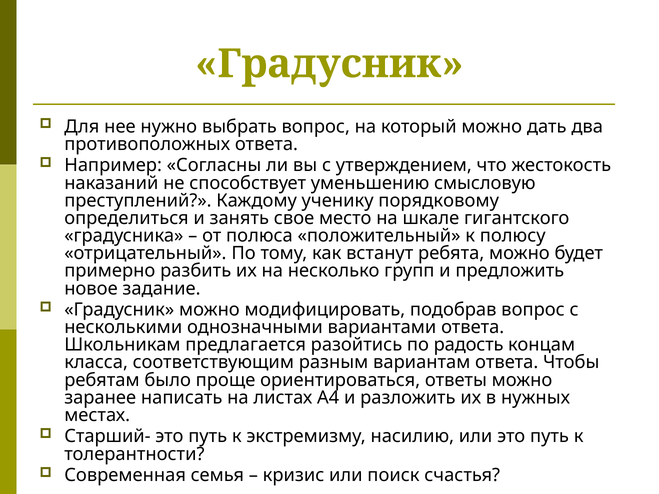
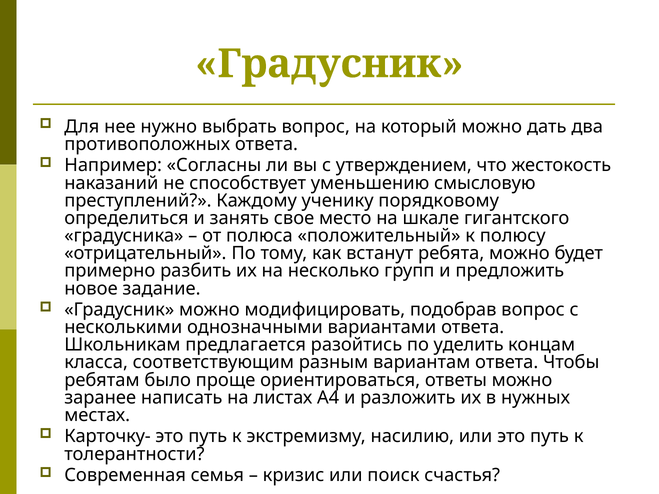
радость: радость -> уделить (469, 345)
Старший-: Старший- -> Карточку- (108, 437)
